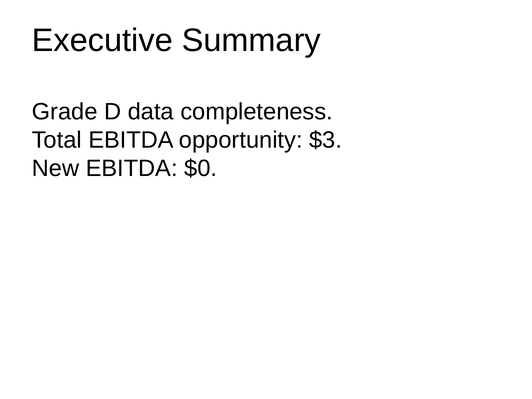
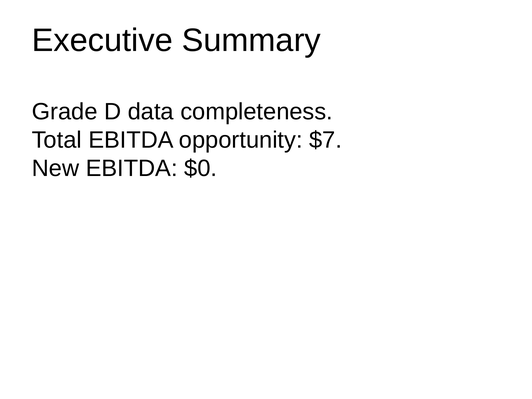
$3: $3 -> $7 (326, 140)
